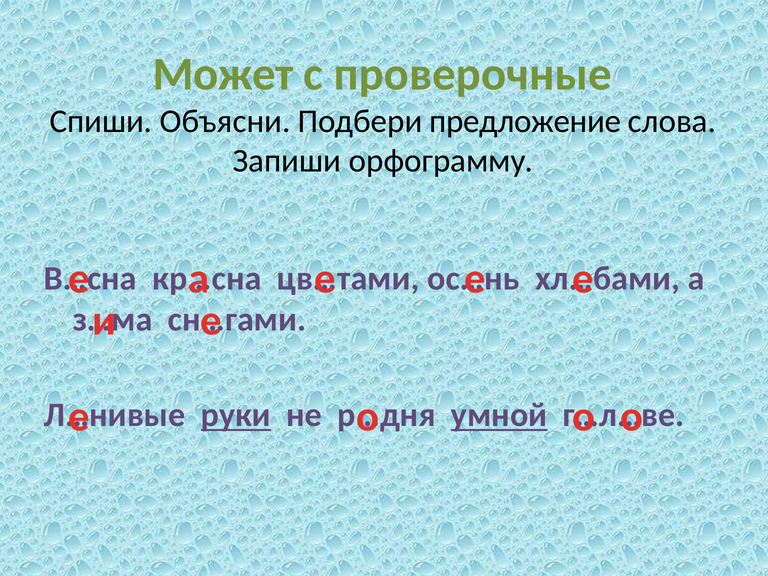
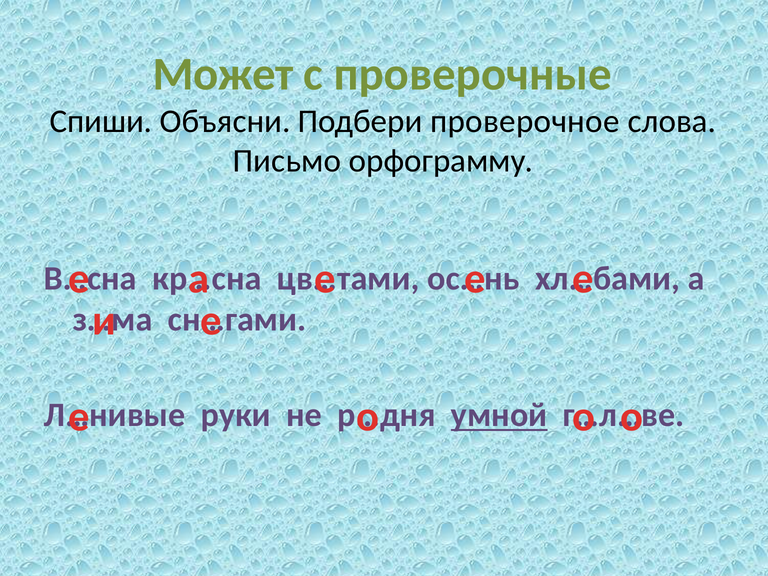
предложение: предложение -> проверочное (525, 121)
Запиши: Запиши -> Письмо (287, 161)
руки underline: present -> none (236, 415)
